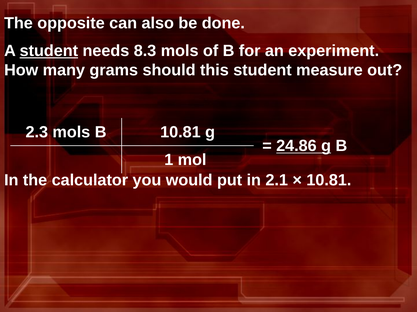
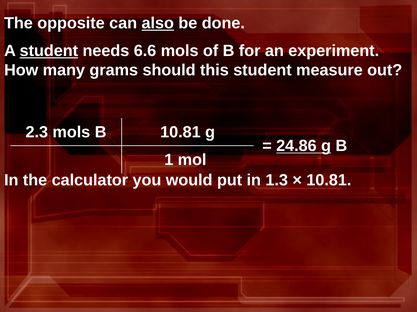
also underline: none -> present (158, 23)
8.3: 8.3 -> 6.6 (145, 51)
2.1: 2.1 -> 1.3 (277, 181)
